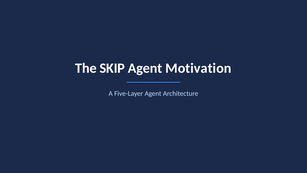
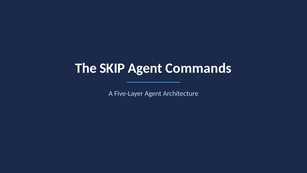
Motivation: Motivation -> Commands (198, 68)
